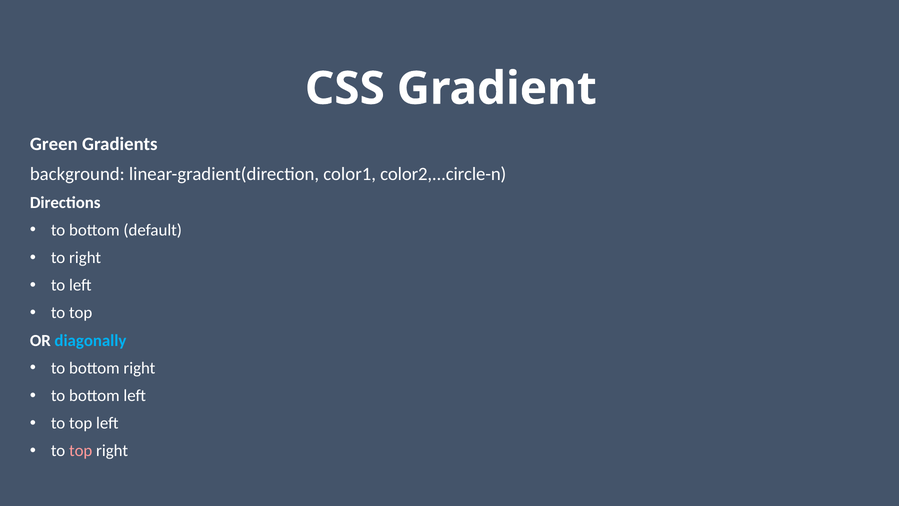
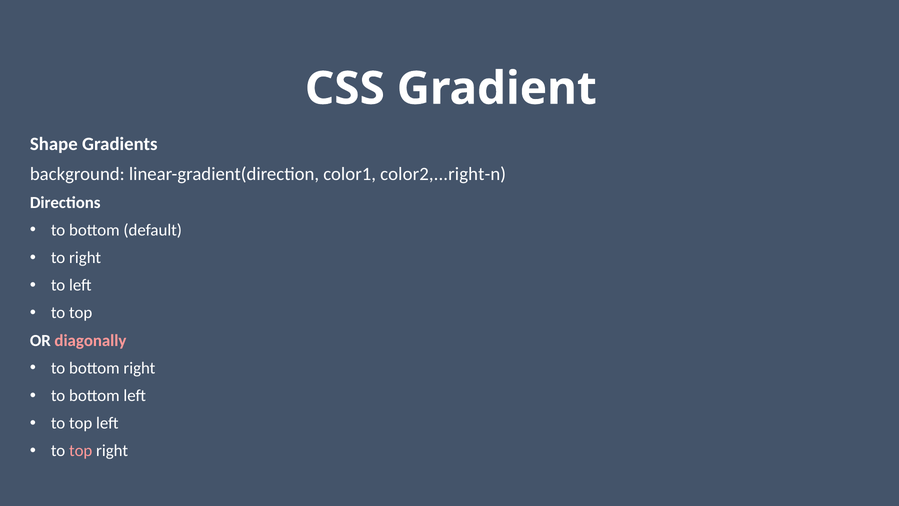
Green: Green -> Shape (54, 144)
color2,...circle-n: color2,...circle-n -> color2,...right-n (443, 174)
diagonally colour: light blue -> pink (90, 340)
